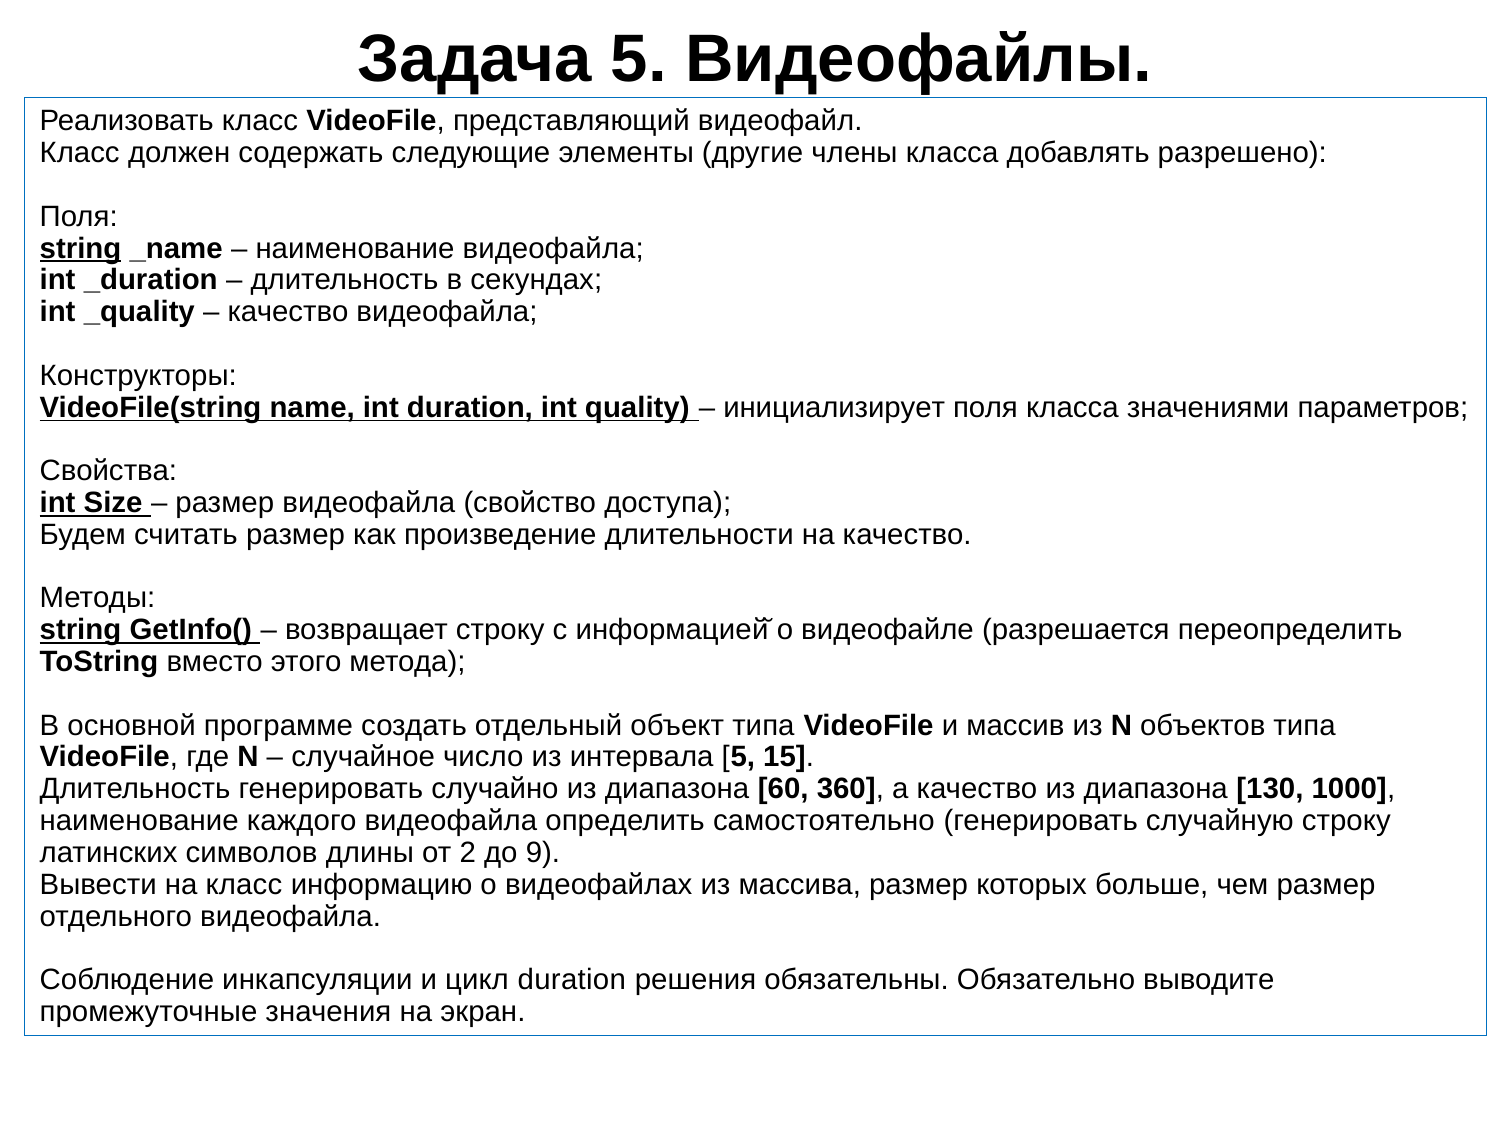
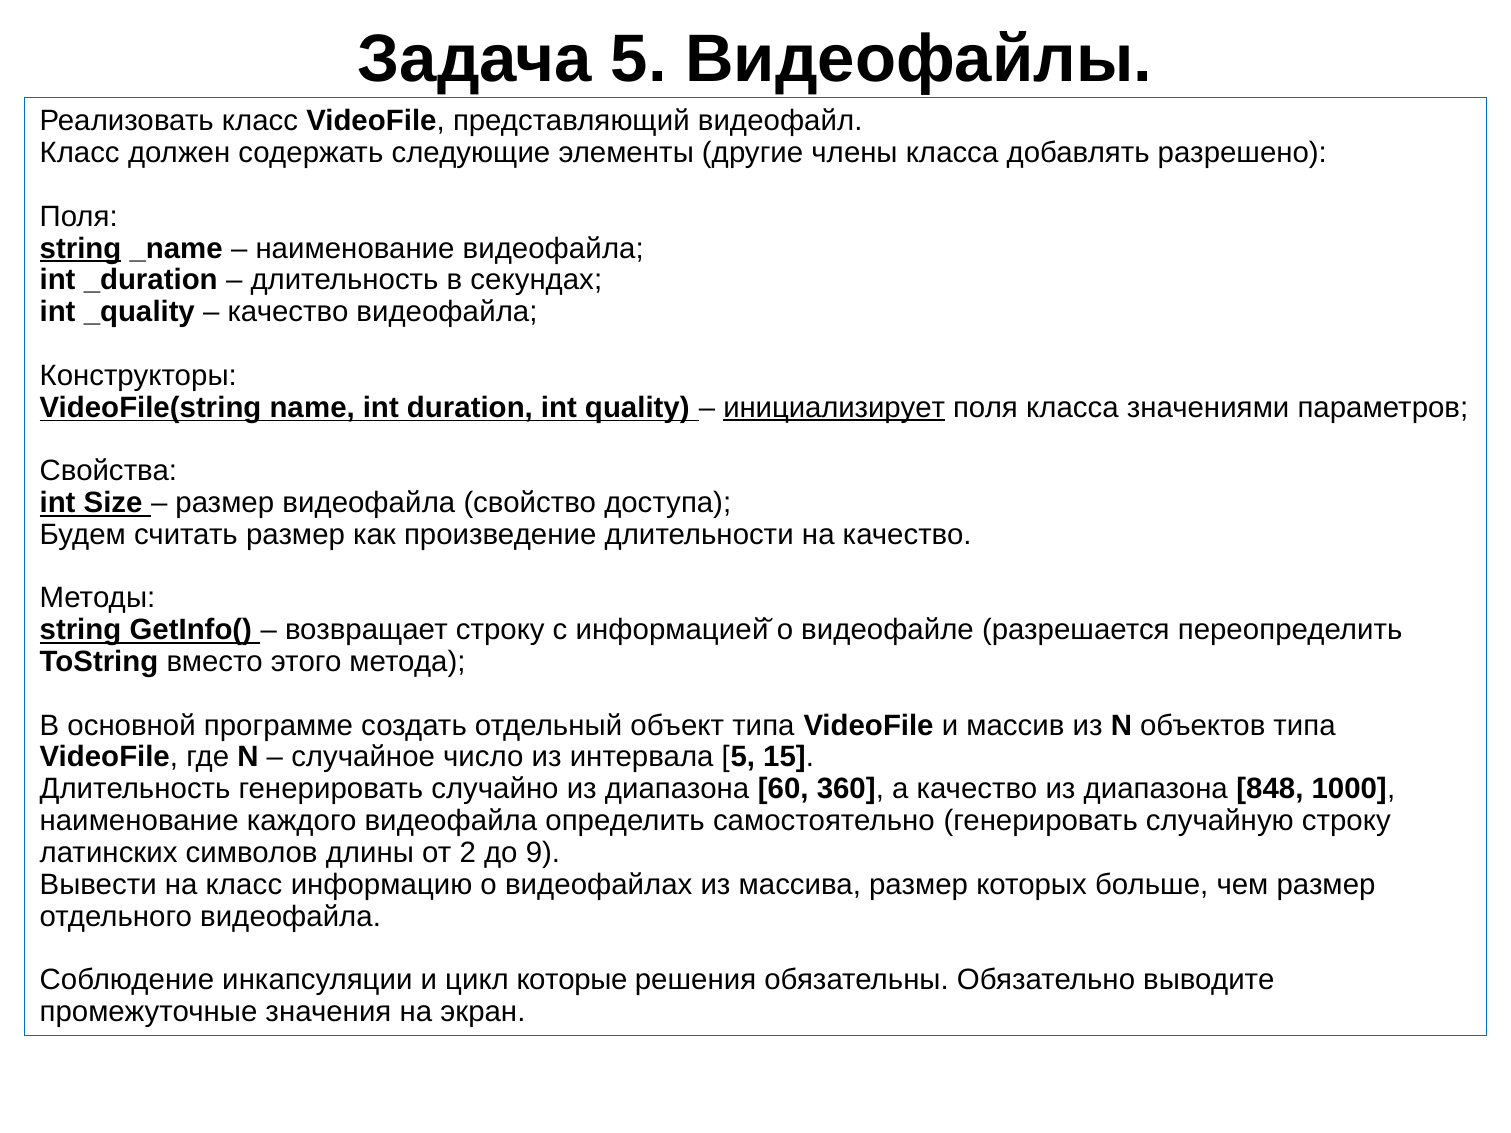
инициализирует underline: none -> present (834, 407)
130: 130 -> 848 (1270, 789)
цикл duration: duration -> которые (572, 980)
